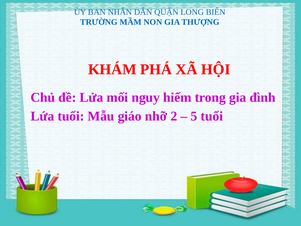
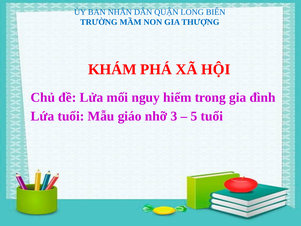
2: 2 -> 3 (174, 116)
